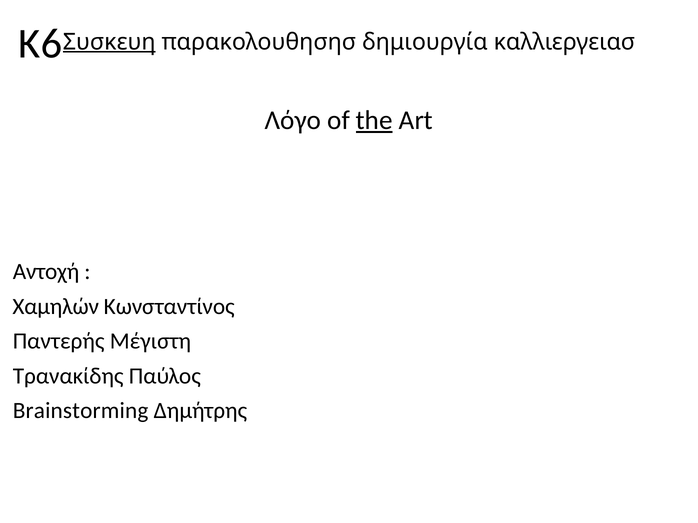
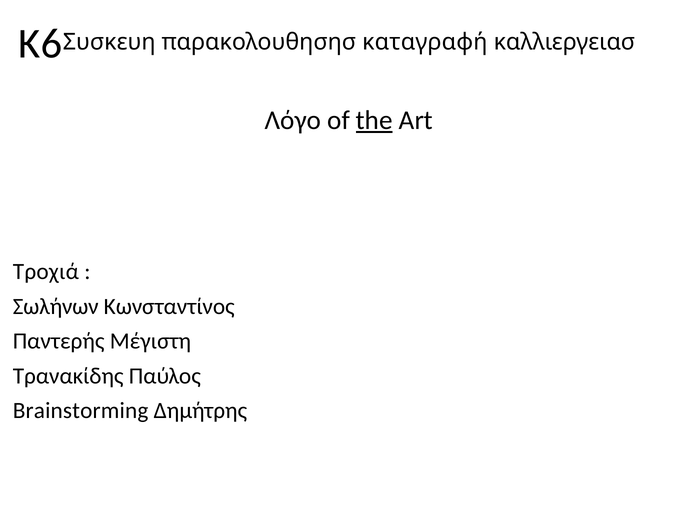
Συσκευη underline: present -> none (109, 42)
δημιουργία: δημιουργία -> καταγραφή (425, 42)
Αντοχή: Αντοχή -> Τροχιά (46, 272)
Χαμηλών: Χαμηλών -> Σωλήνων (56, 307)
